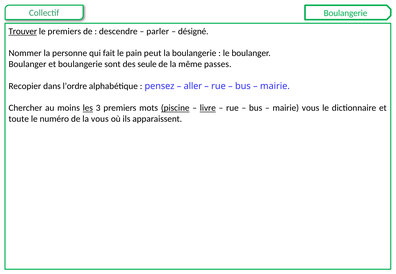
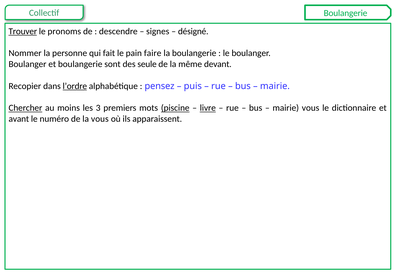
le premiers: premiers -> pronoms (64, 31)
parler: parler -> signes (158, 31)
peut: peut -> faire (153, 53)
passes: passes -> devant (218, 64)
l’ordre underline: none -> present (75, 86)
aller: aller -> puis (193, 86)
Chercher underline: none -> present (25, 108)
les underline: present -> none (88, 108)
toute: toute -> avant (19, 119)
